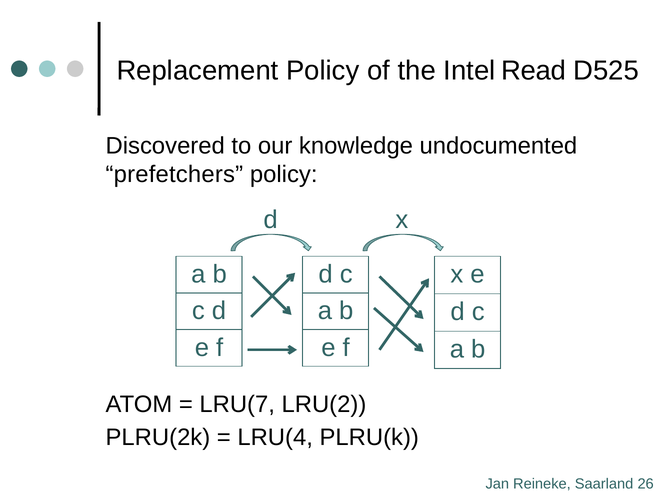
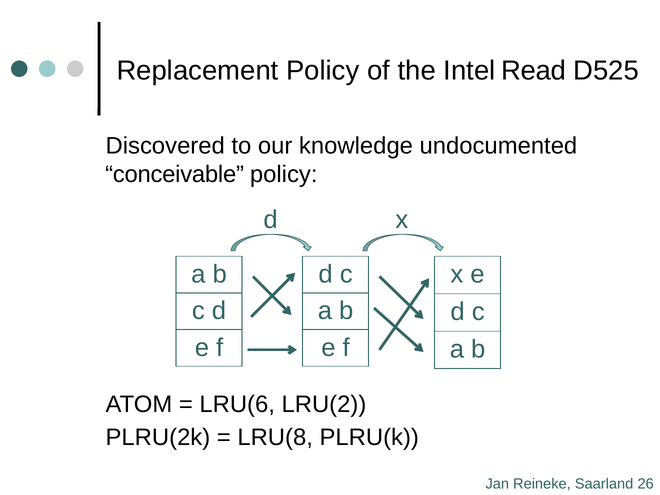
prefetchers: prefetchers -> conceivable (175, 174)
LRU(7: LRU(7 -> LRU(6 (237, 404)
LRU(4: LRU(4 -> LRU(8 (275, 438)
